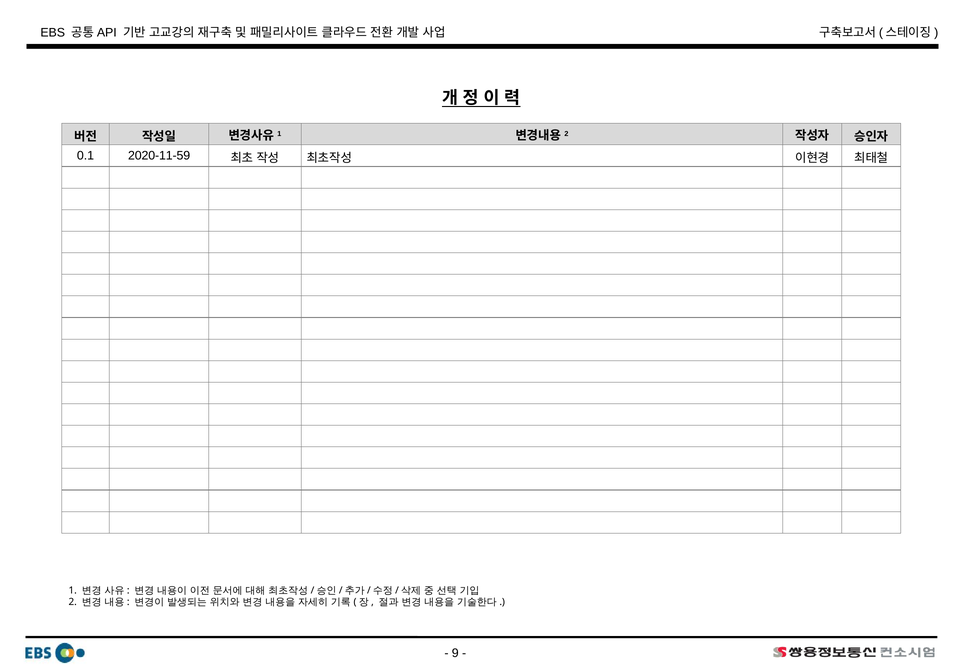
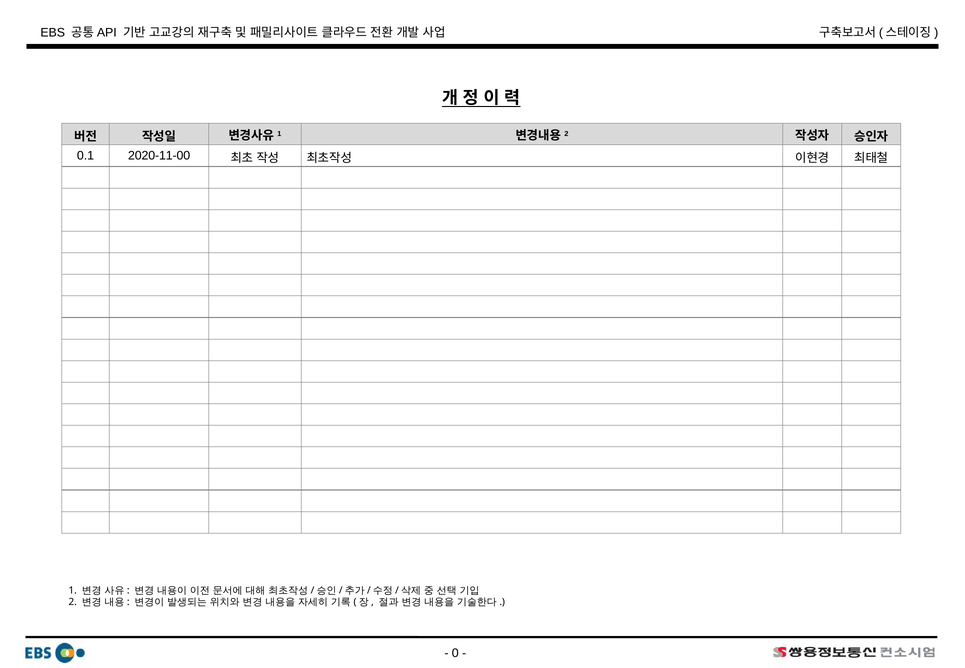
2020-11-59: 2020-11-59 -> 2020-11-00 (159, 156)
9: 9 -> 0 (455, 653)
